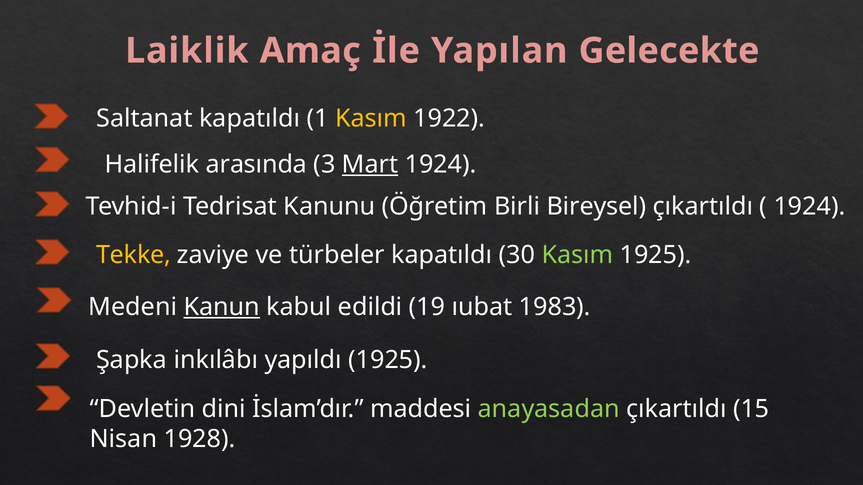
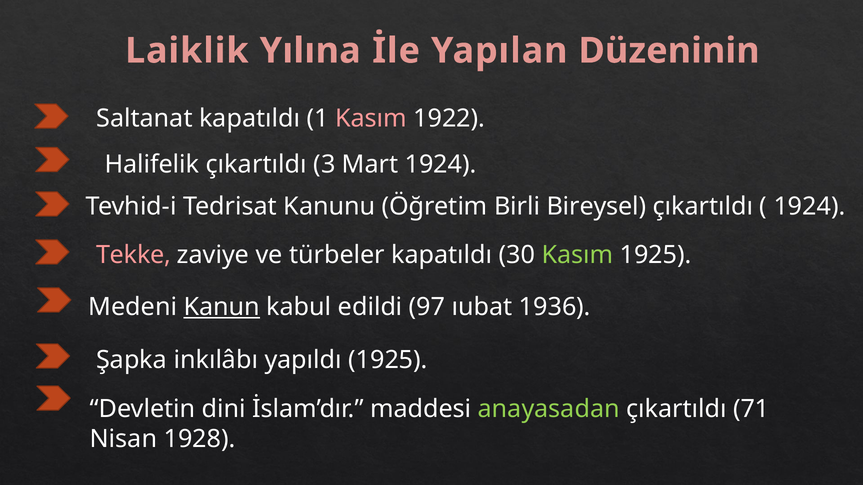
Amaç: Amaç -> Yılına (310, 51)
Gelecekte: Gelecekte -> Düzeninin (669, 51)
Kasım colour: yellow -> pink (371, 118)
Halifelik arasında: arasında -> çıkartıldı (256, 165)
Mart underline: present -> none (370, 165)
Tekke colour: yellow -> pink (134, 255)
19: 19 -> 97 (427, 307)
1983: 1983 -> 1936 (555, 307)
15: 15 -> 71 (751, 409)
